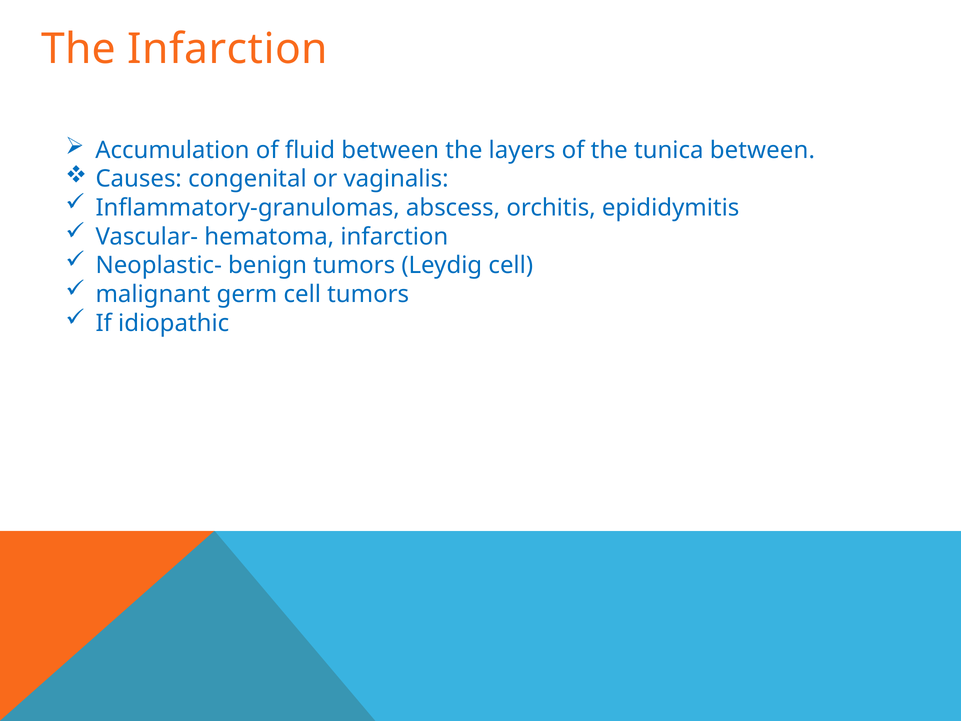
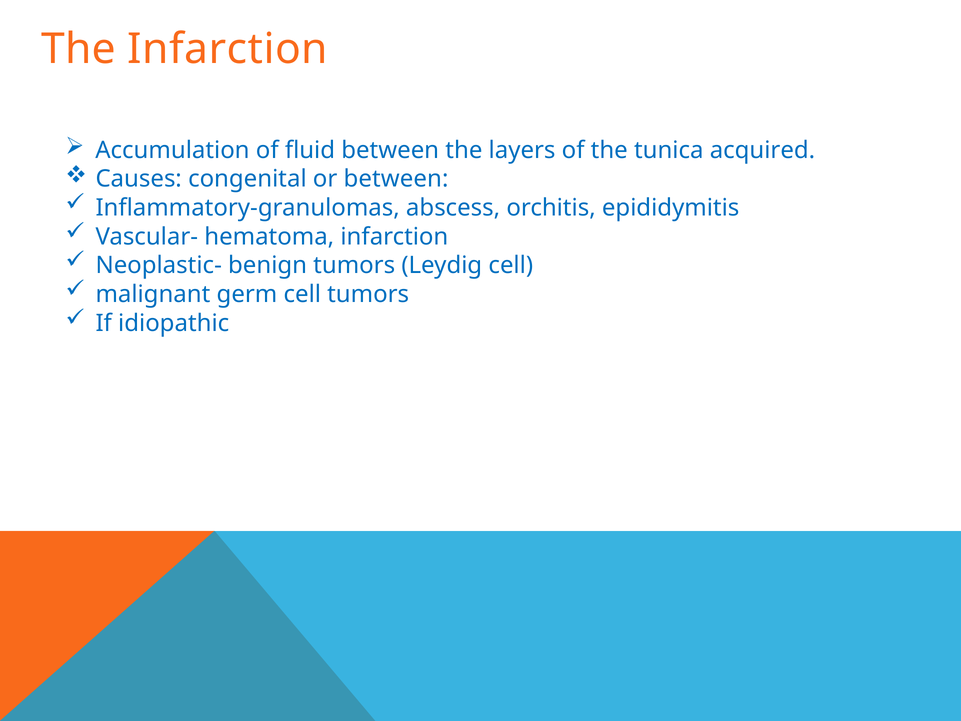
tunica between: between -> acquired (762, 150)
or vaginalis: vaginalis -> between (396, 179)
